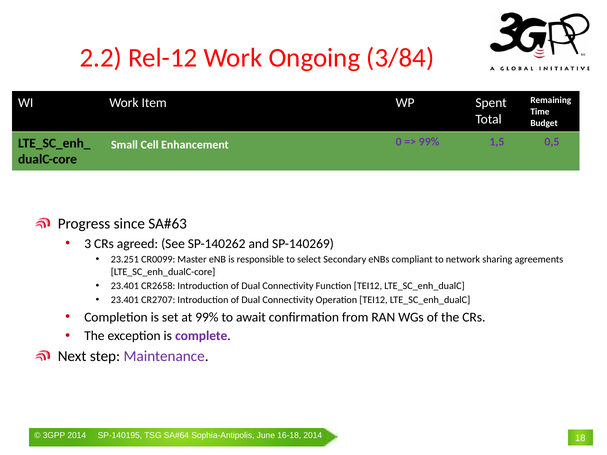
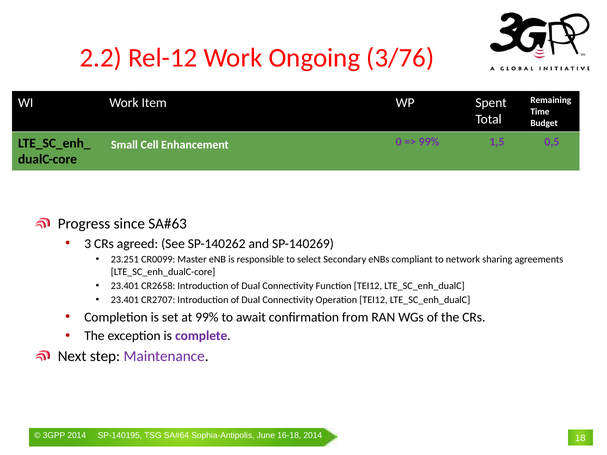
3/84: 3/84 -> 3/76 (400, 58)
